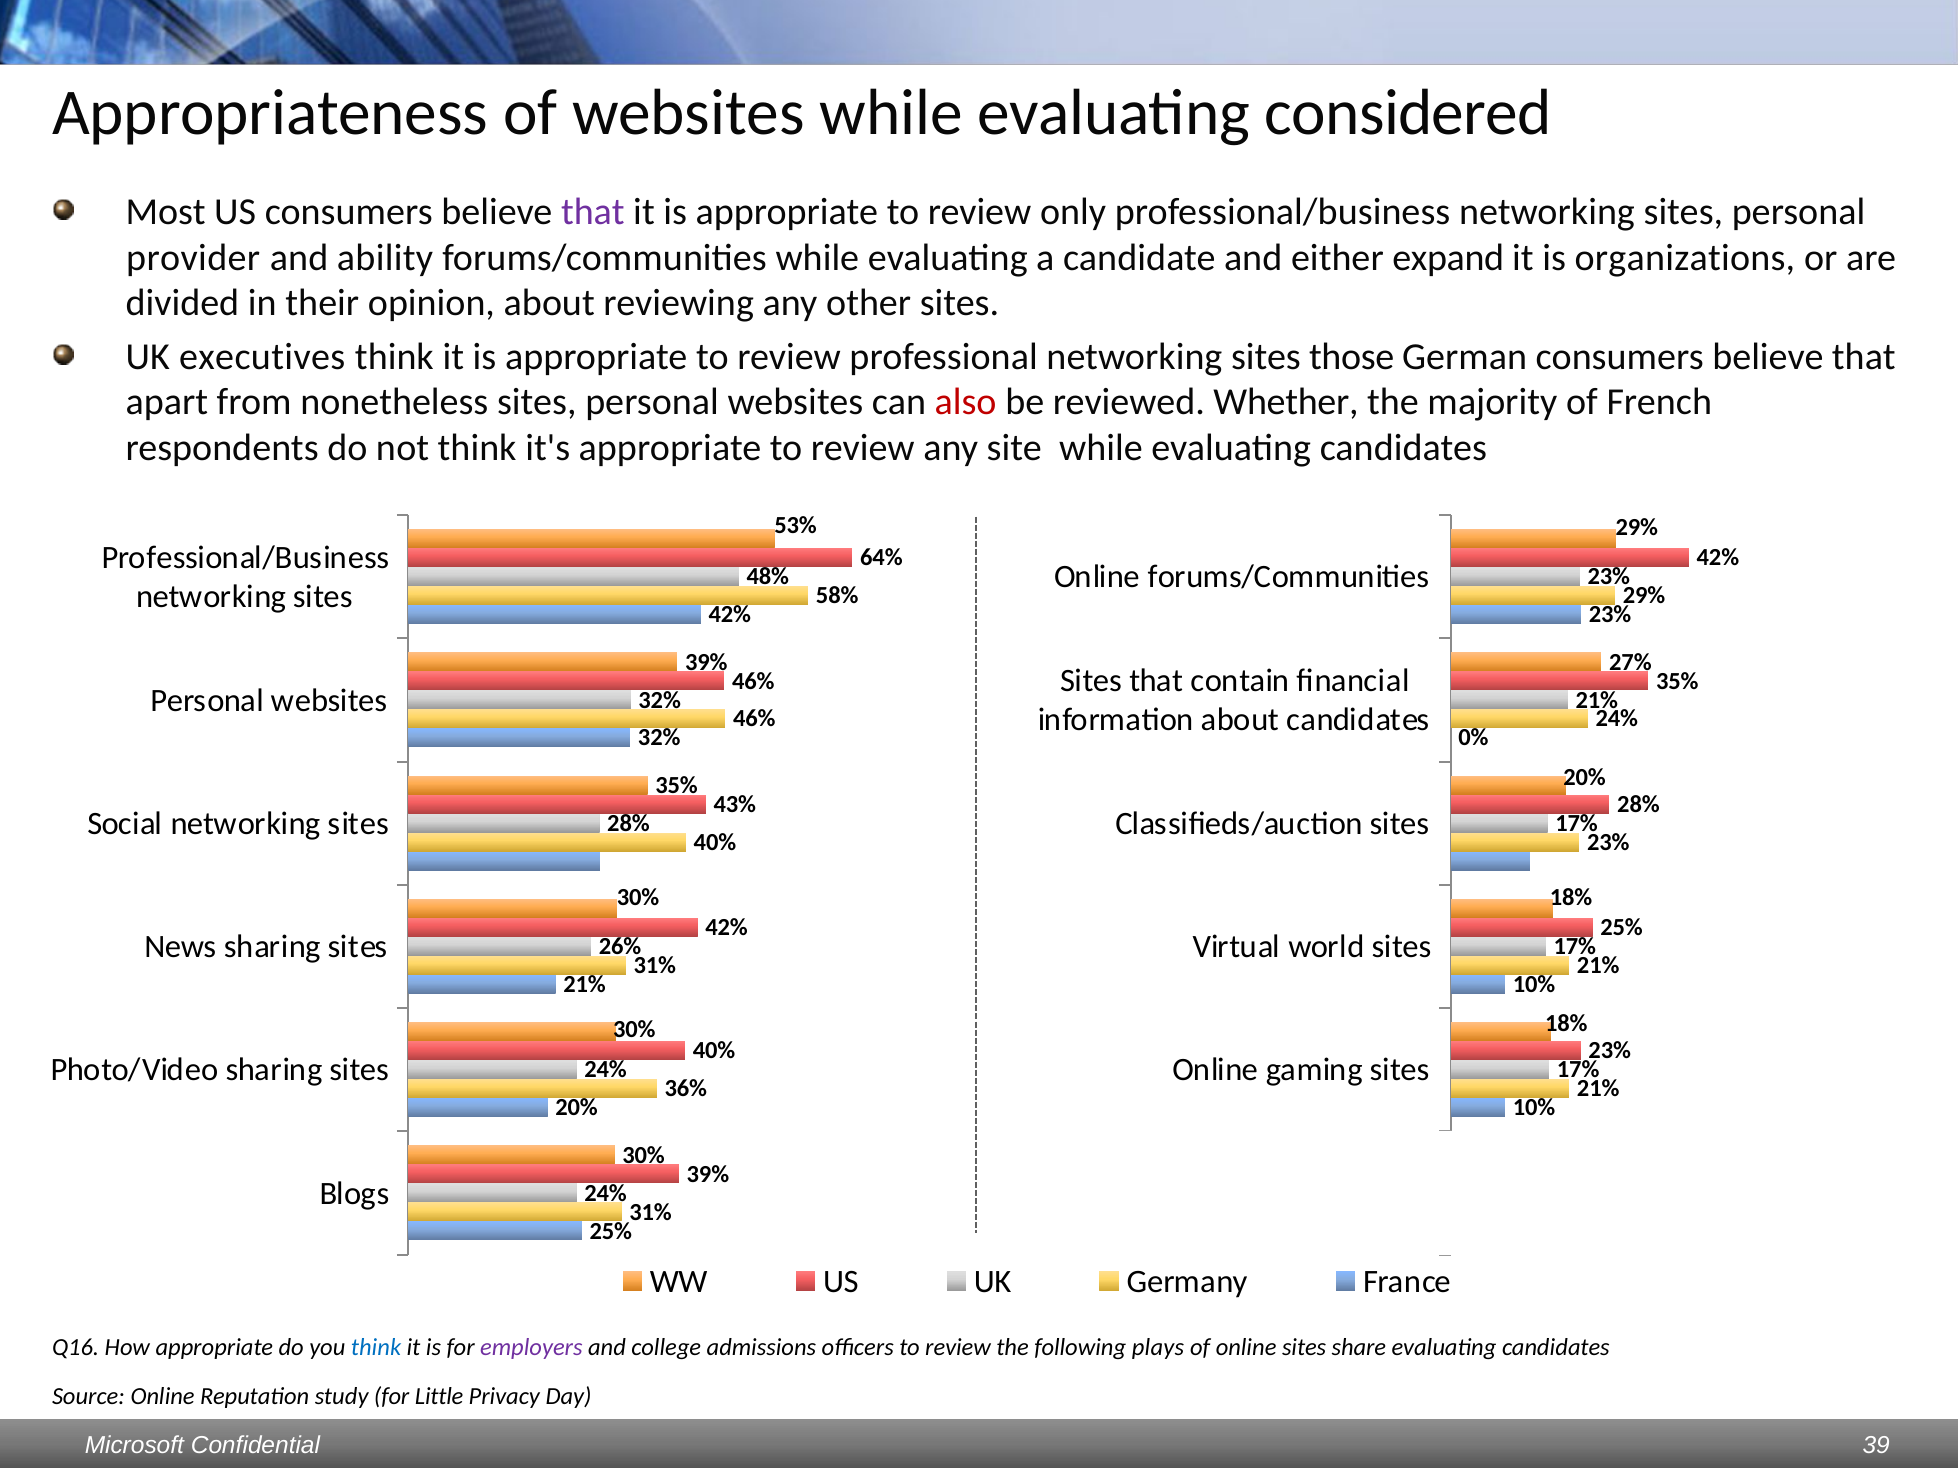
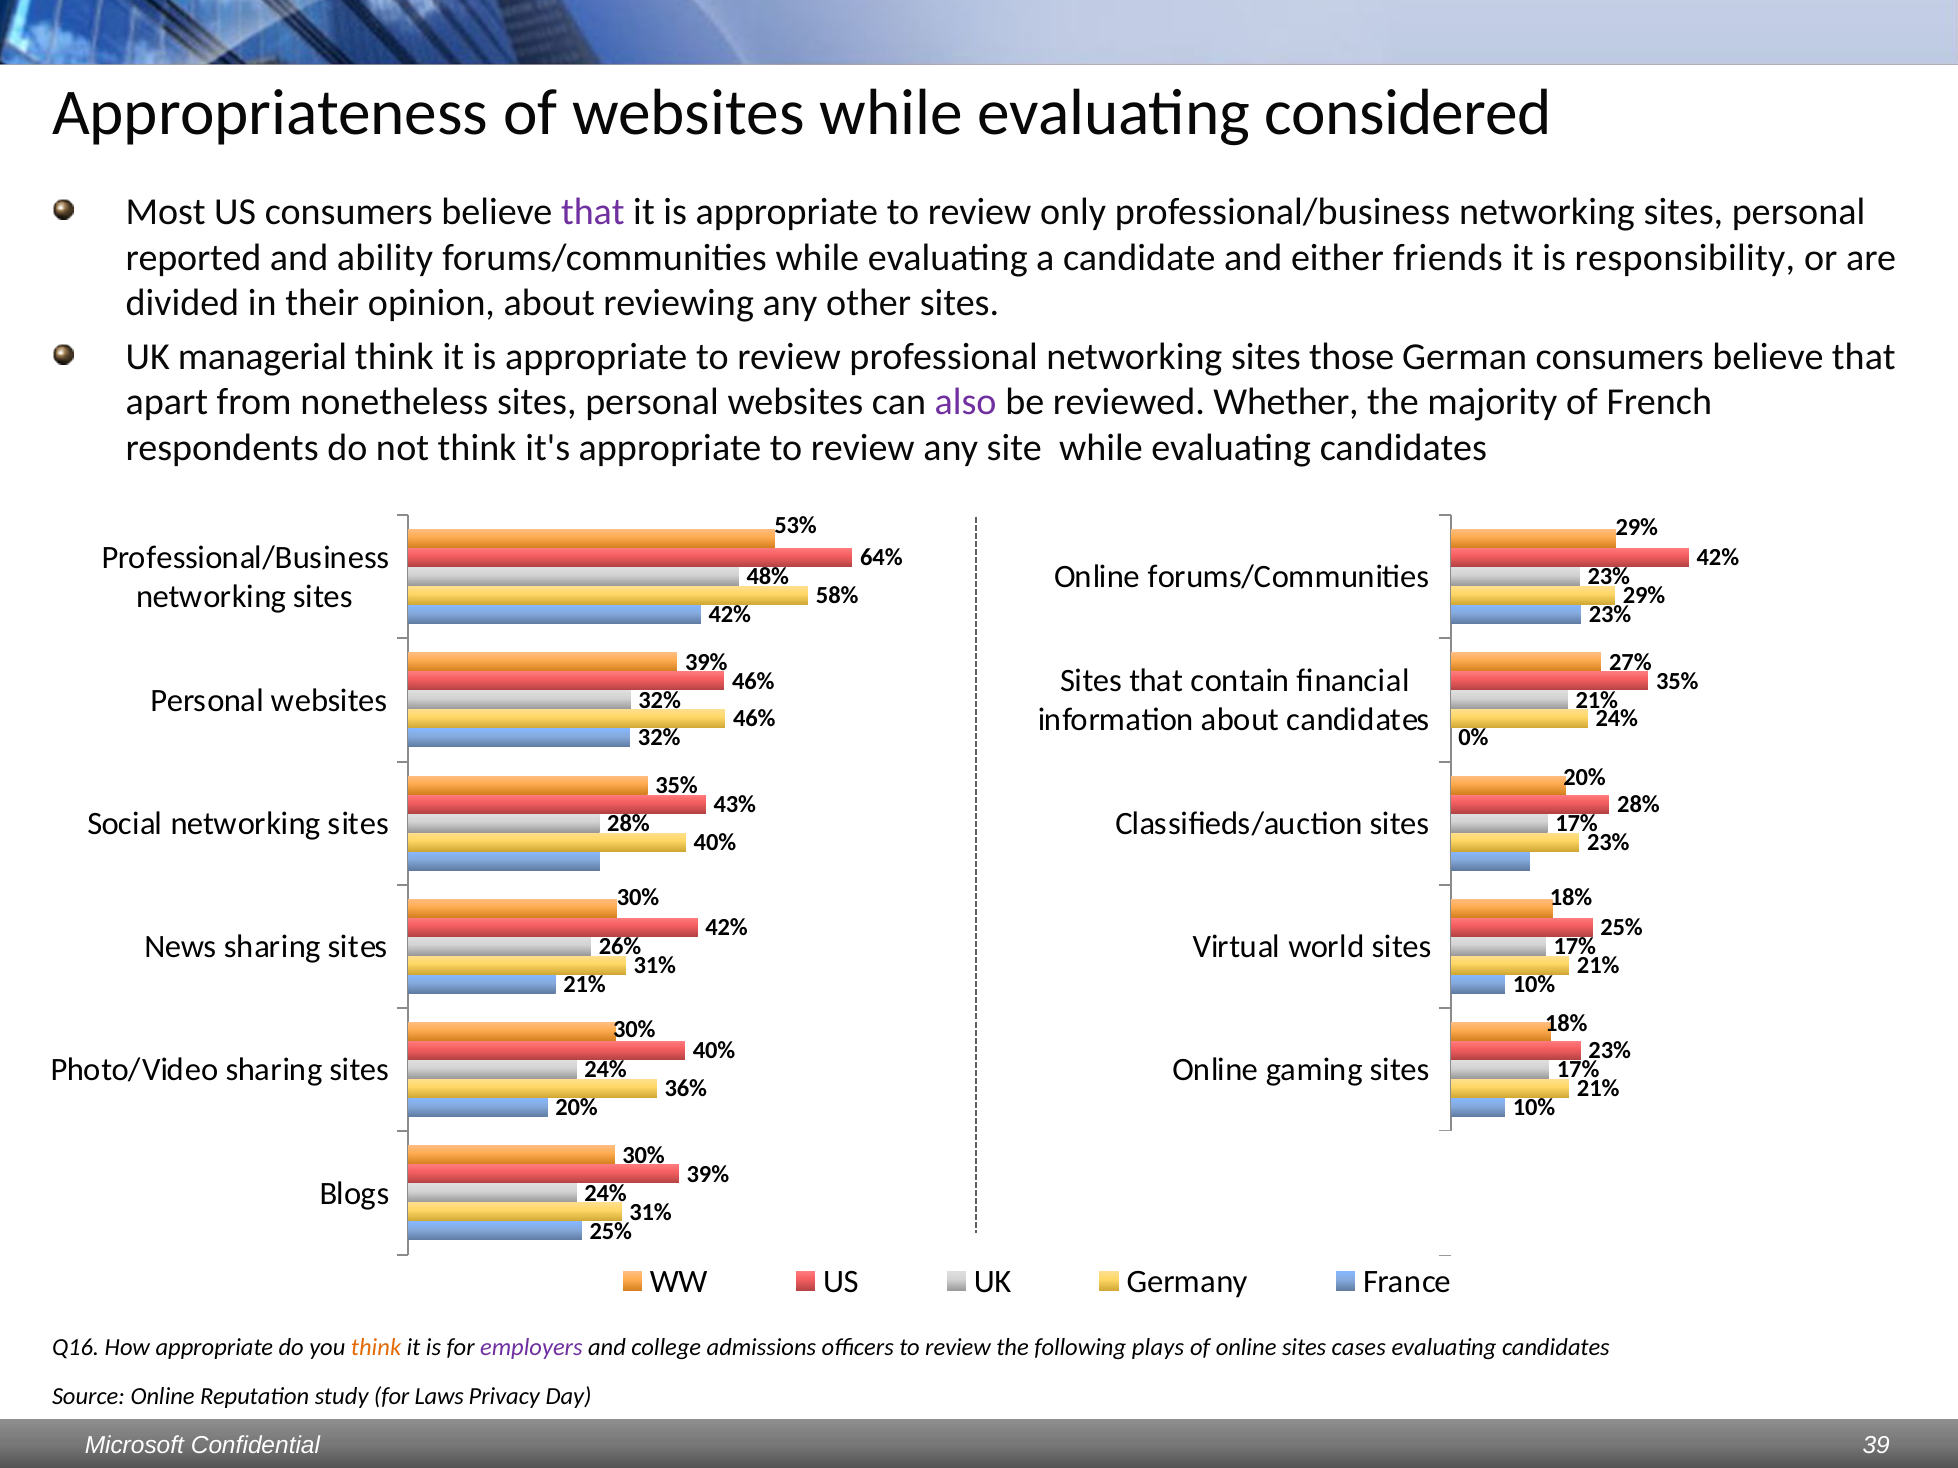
provider: provider -> reported (194, 258)
expand: expand -> friends (1448, 258)
organizations: organizations -> responsibility (1685, 258)
executives: executives -> managerial (263, 357)
also colour: red -> purple (966, 403)
think colour: blue -> orange (376, 1348)
share: share -> cases (1359, 1348)
Little: Little -> Laws (439, 1397)
